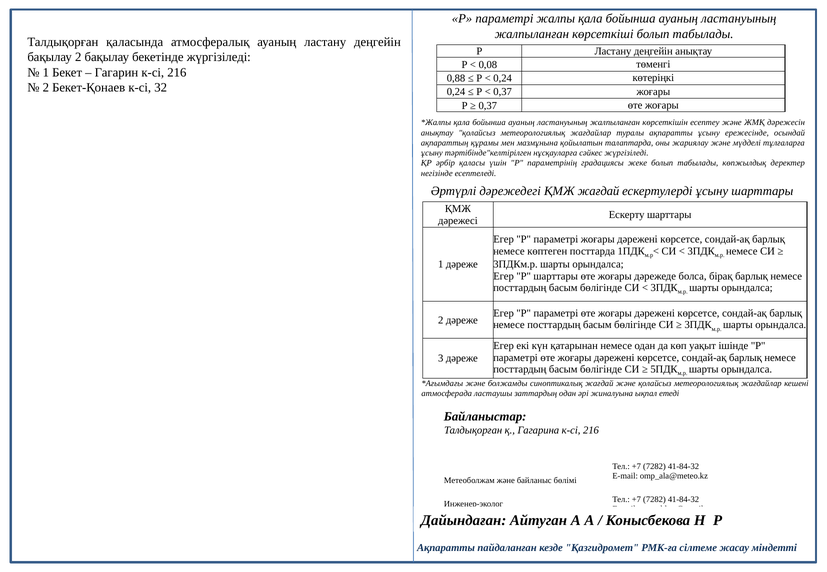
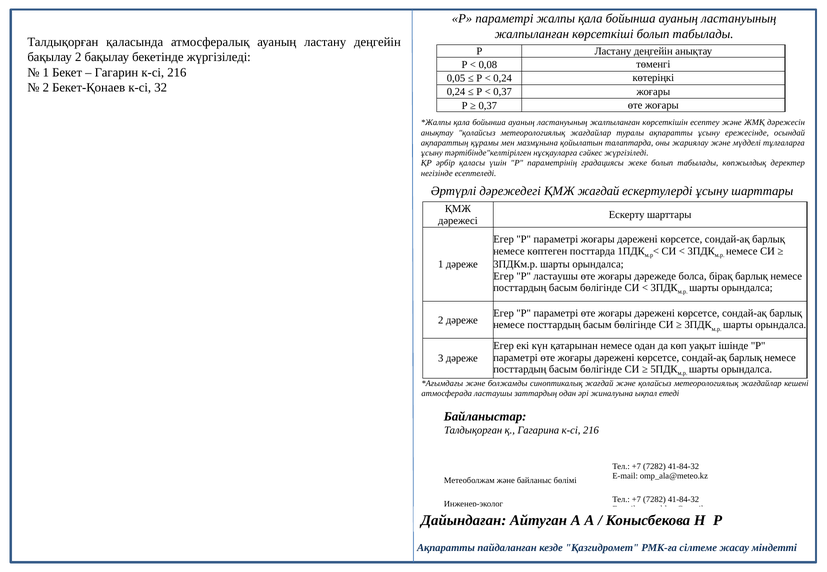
0,88: 0,88 -> 0,05 (456, 78)
P шарттары: шарттары -> ластаушы (556, 276)
